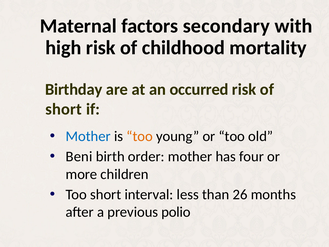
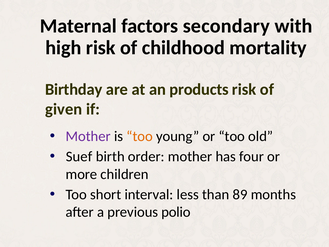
occurred: occurred -> products (199, 89)
short: short -> given (64, 109)
Mother colour: blue -> purple (88, 136)
Beni: Beni -> Suef (79, 156)
26: 26 -> 89 (240, 194)
